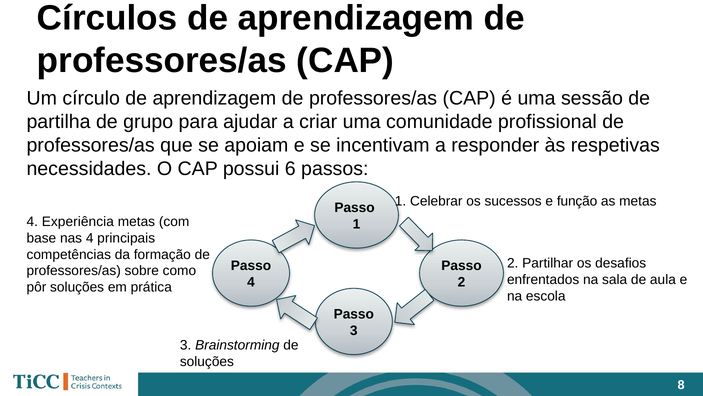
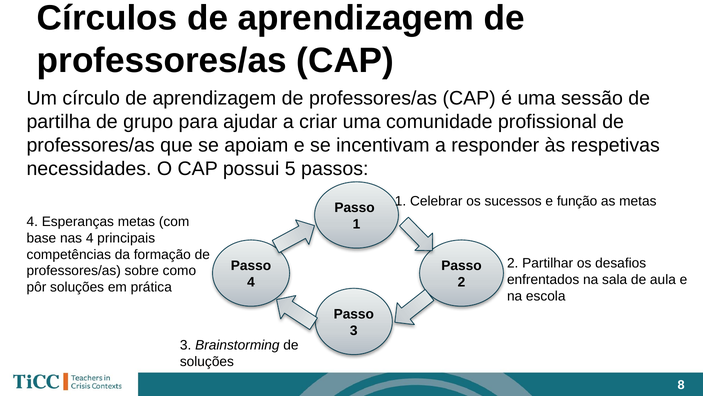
6: 6 -> 5 (290, 169)
Experiência: Experiência -> Esperanças (78, 221)
